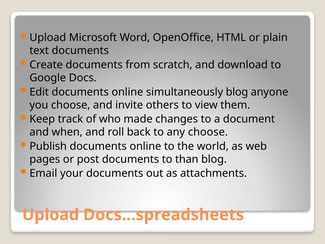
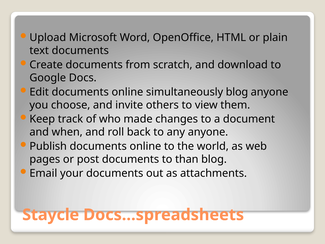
any choose: choose -> anyone (208, 132)
Upload: Upload -> Staycle (51, 215)
